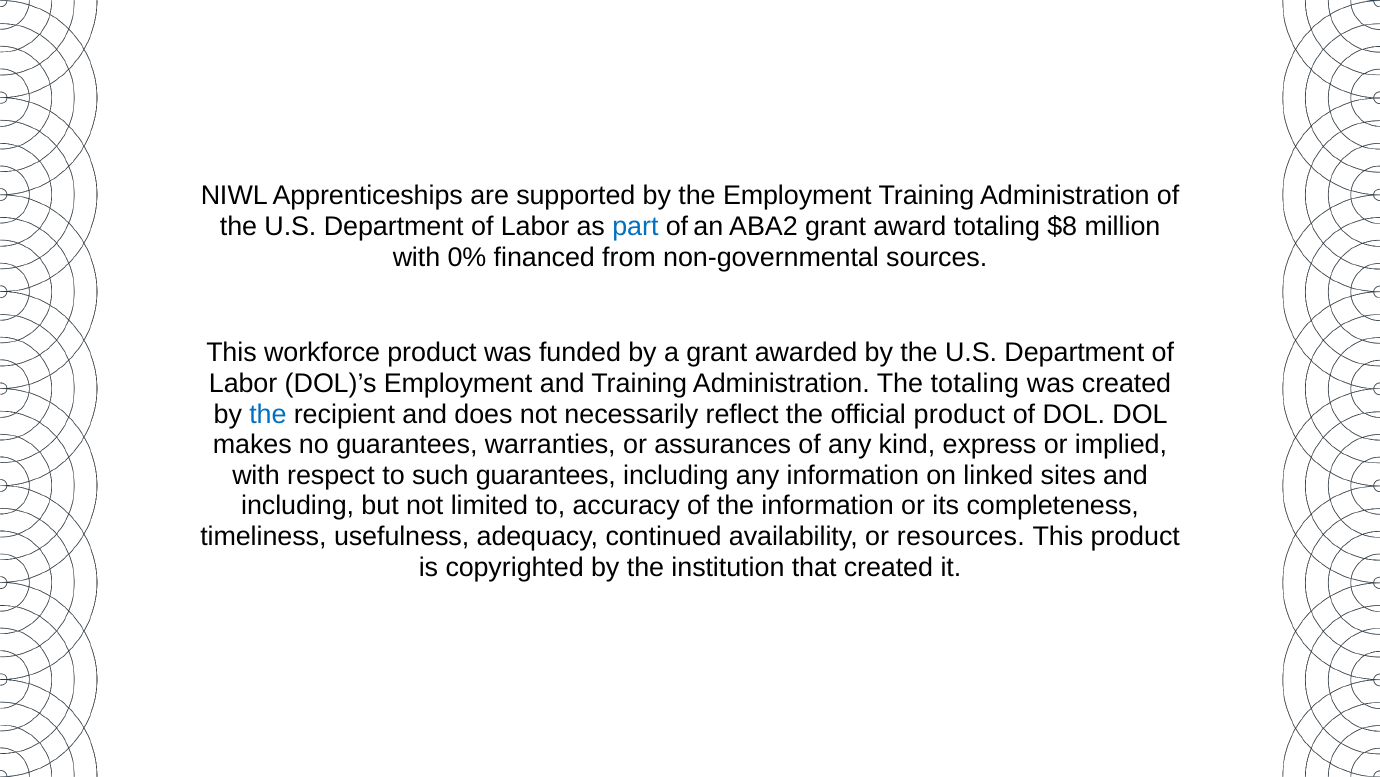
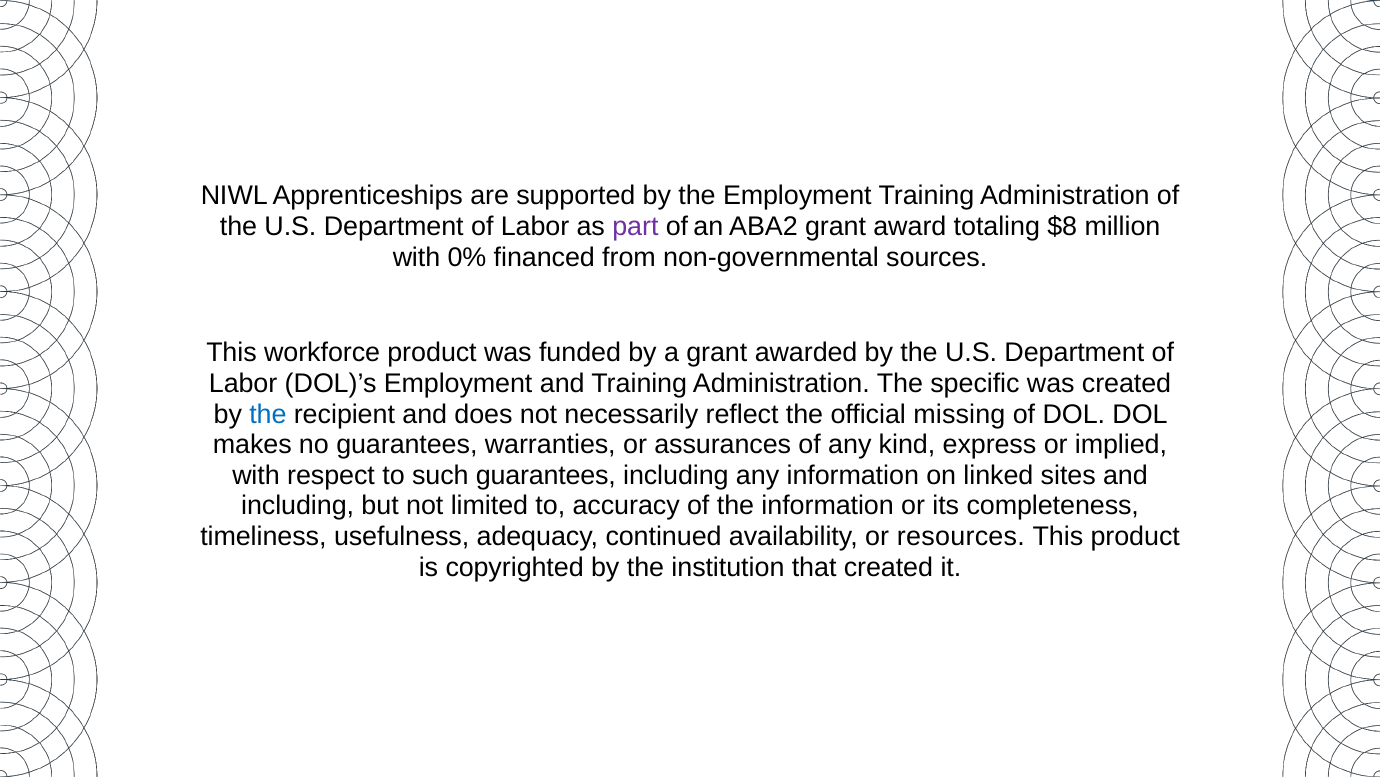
part colour: blue -> purple (635, 226)
The totaling: totaling -> specific (975, 383)
official product: product -> missing (959, 414)
